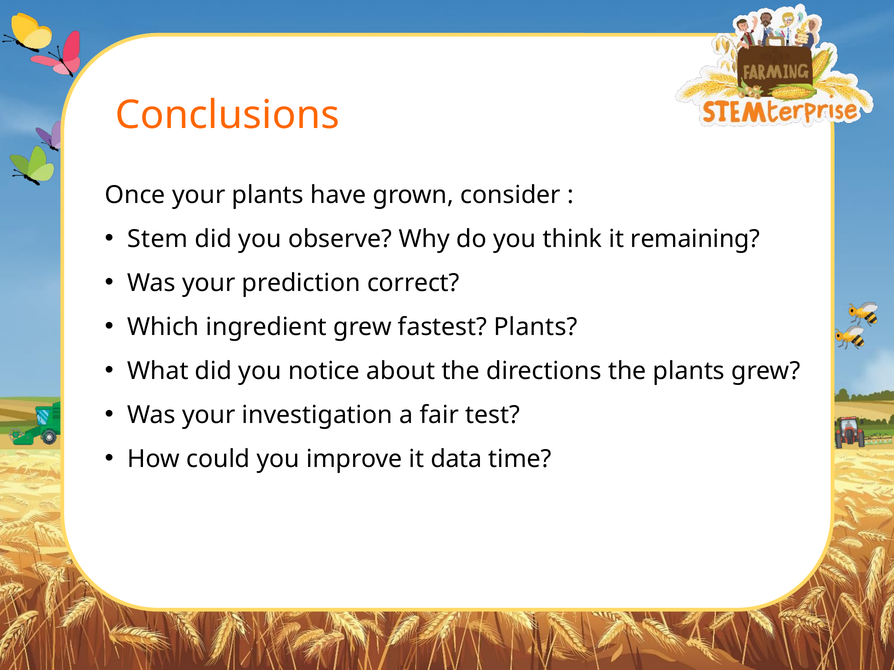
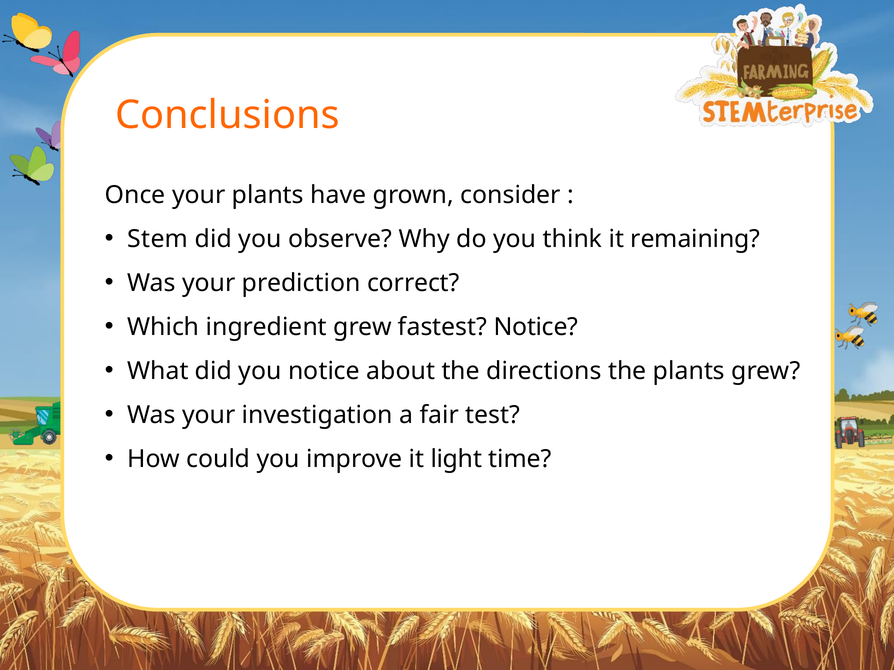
fastest Plants: Plants -> Notice (536, 327)
data: data -> light (456, 459)
